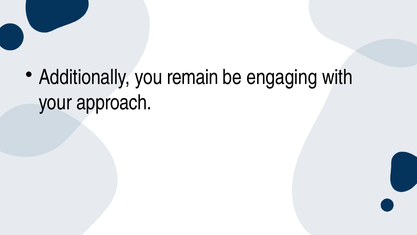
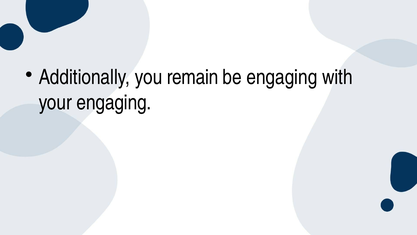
your approach: approach -> engaging (114, 102)
